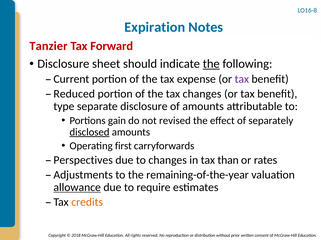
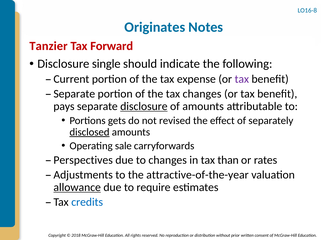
Expiration: Expiration -> Originates (155, 27)
sheet: sheet -> single (106, 64)
the underline: present -> none (211, 64)
Reduced: Reduced -> Separate (74, 94)
type: type -> pays (64, 107)
disclosure underline: none -> present (144, 107)
gain: gain -> gets (117, 121)
first: first -> sale (123, 146)
remaining-of-the-year: remaining-of-the-year -> attractive-of-the-year (197, 175)
credits colour: orange -> blue (87, 203)
